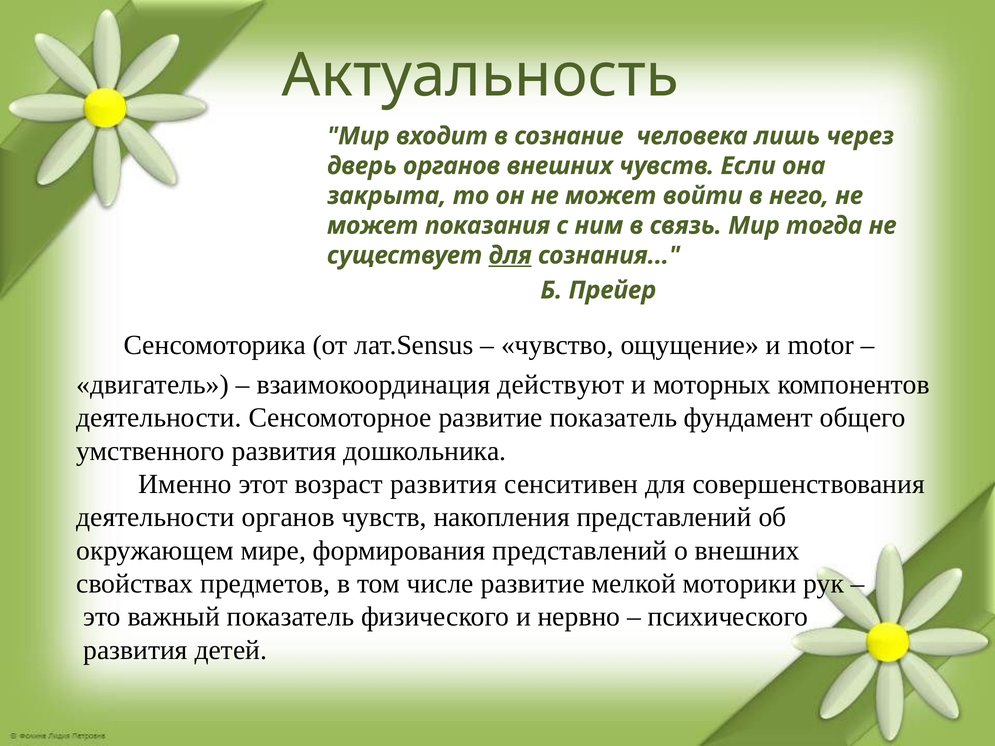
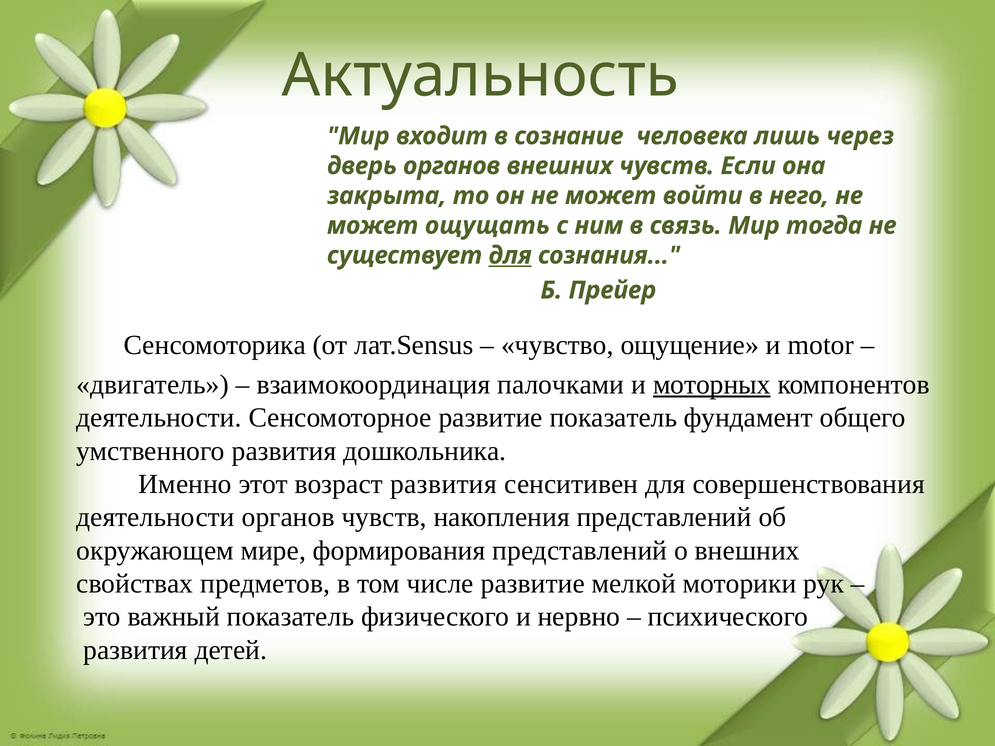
показания: показания -> ощущать (487, 226)
действуют: действуют -> палочками (561, 385)
моторных underline: none -> present (712, 385)
